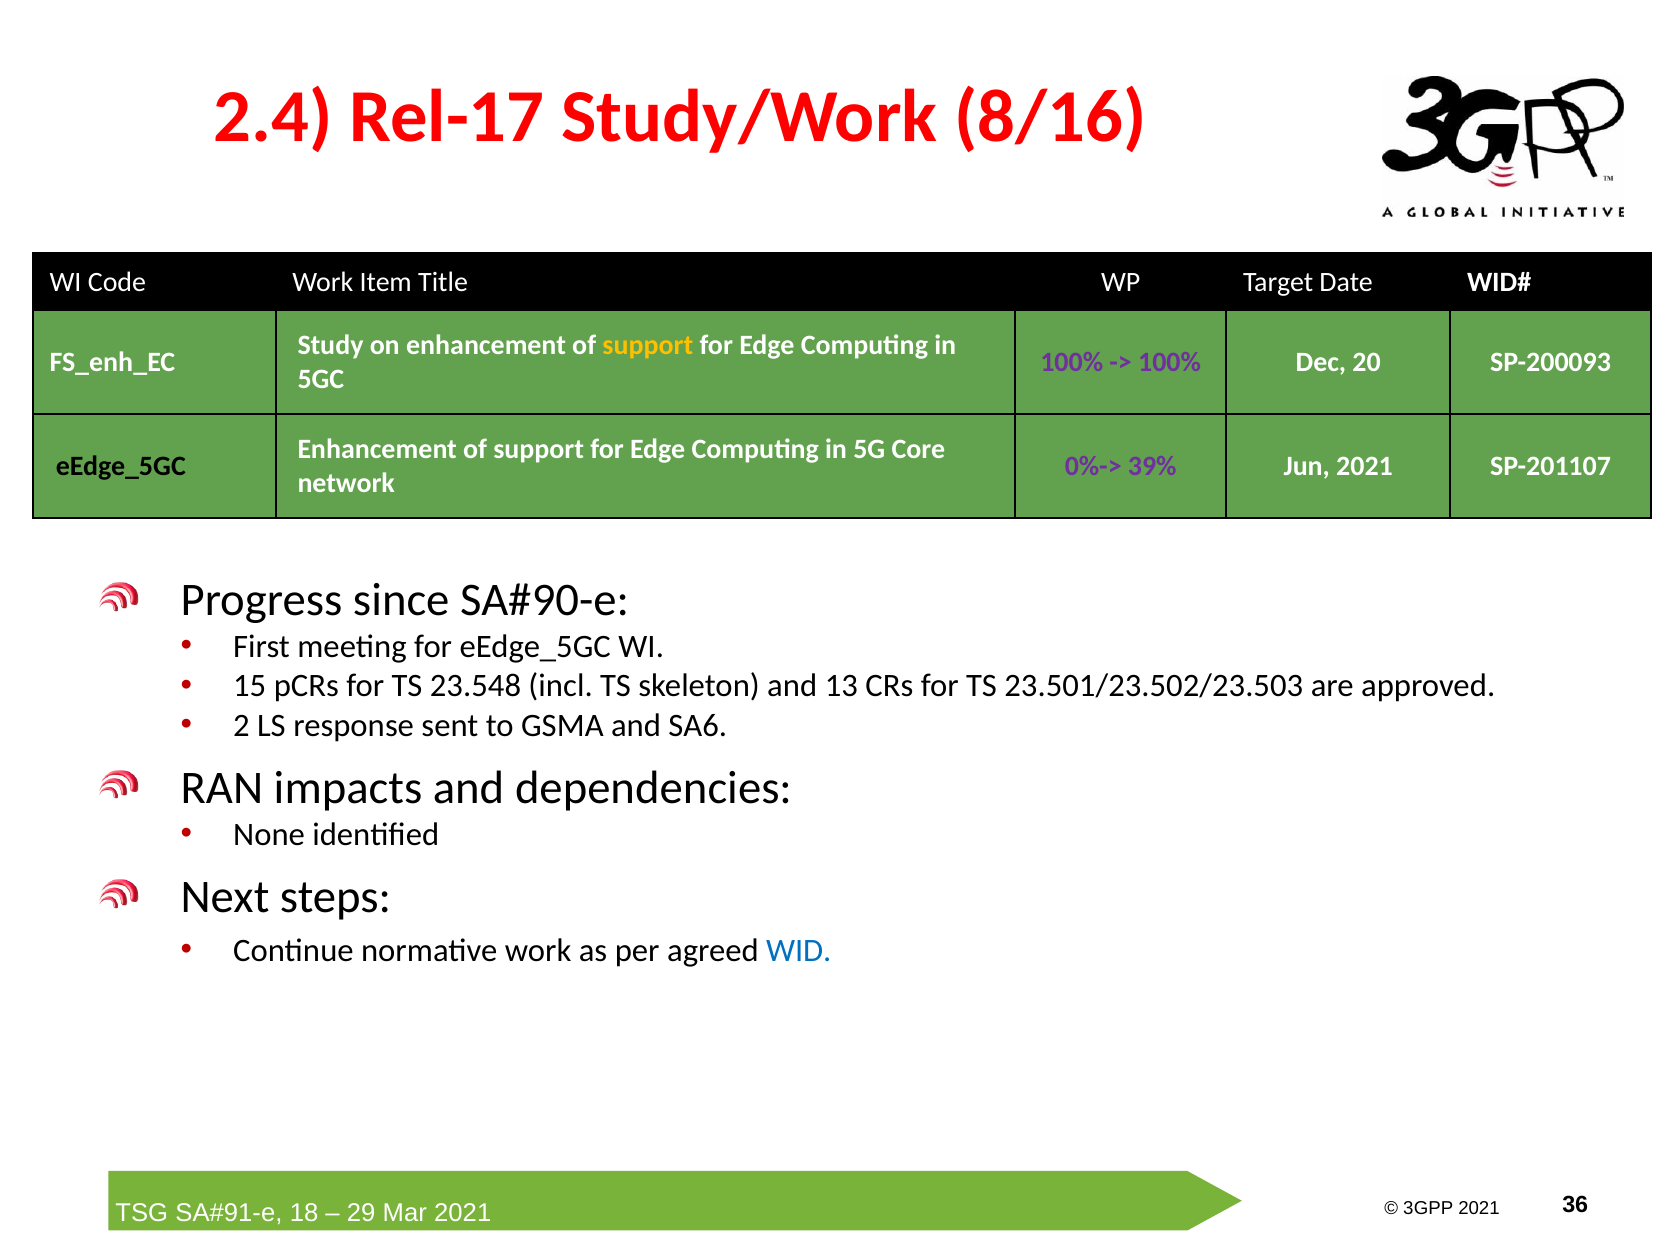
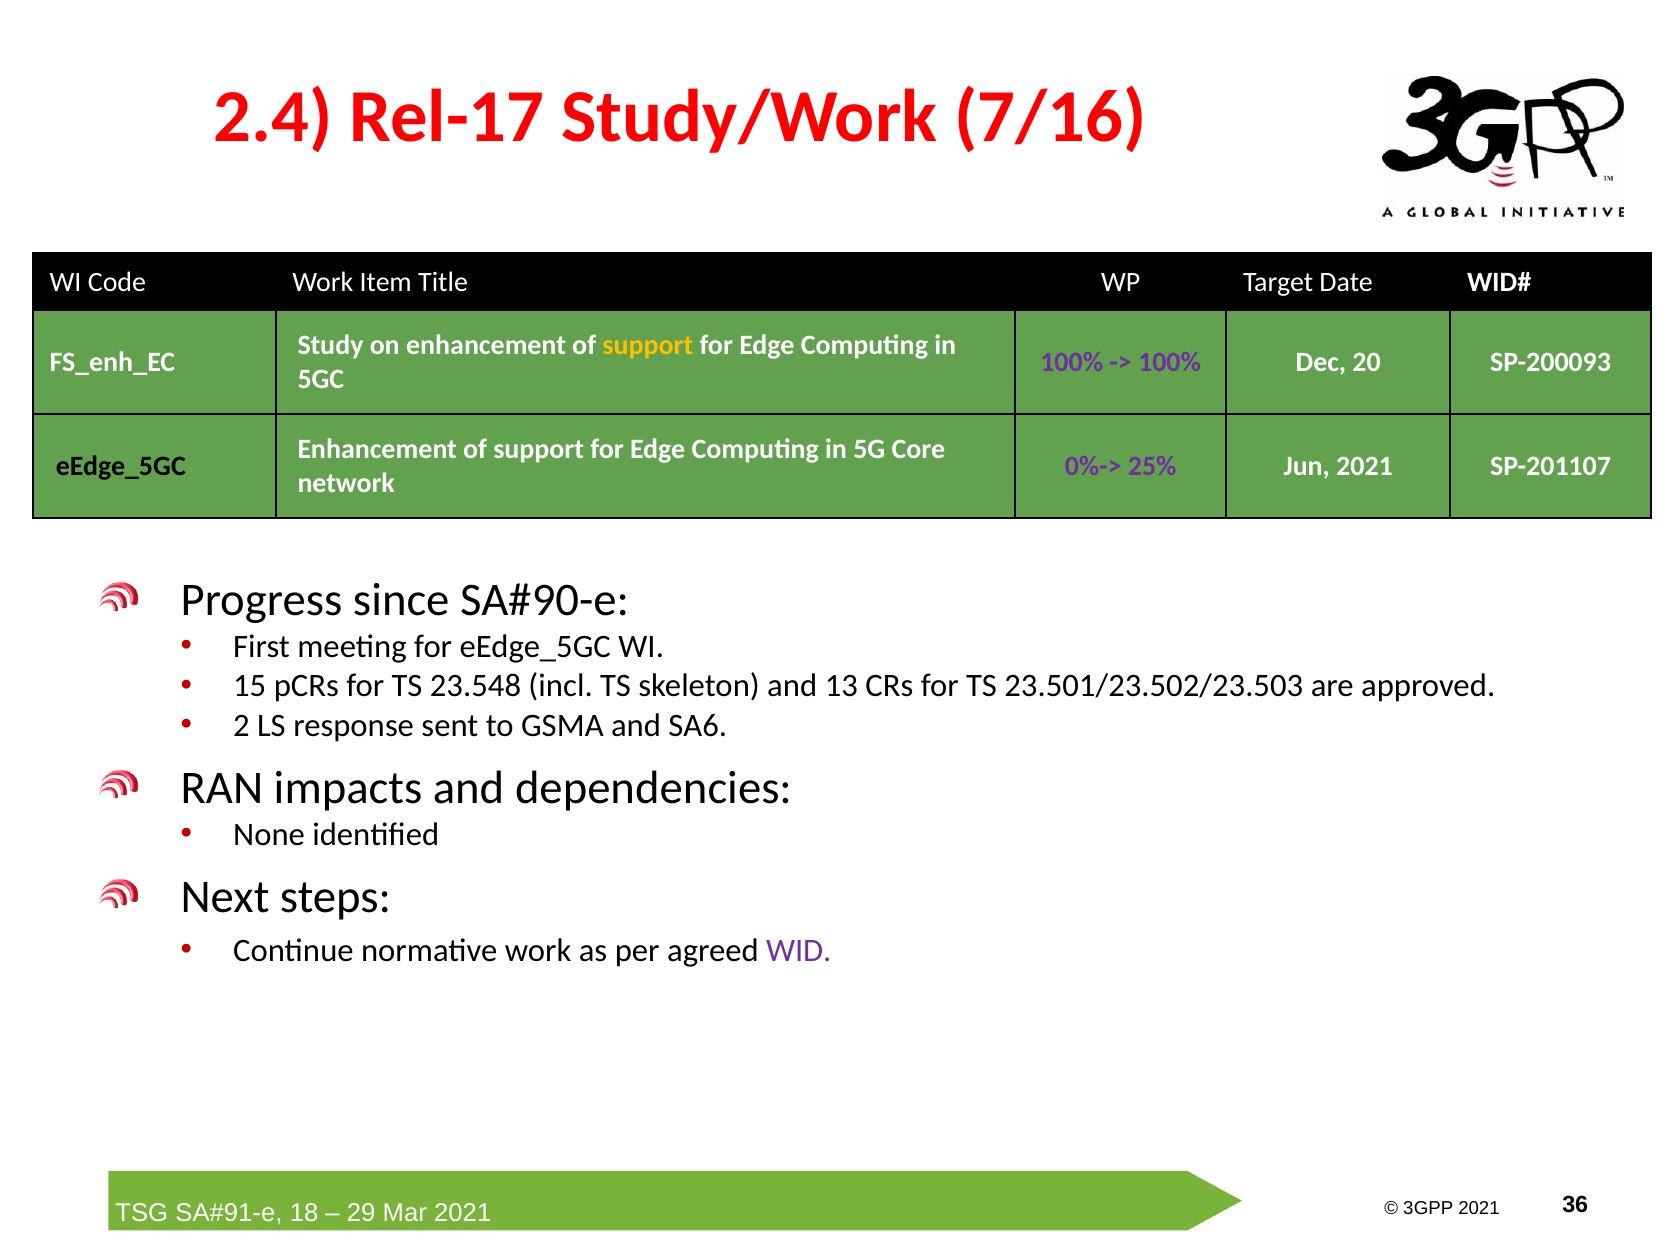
8/16: 8/16 -> 7/16 (1050, 117)
39%: 39% -> 25% (1152, 466)
WID colour: blue -> purple (799, 950)
